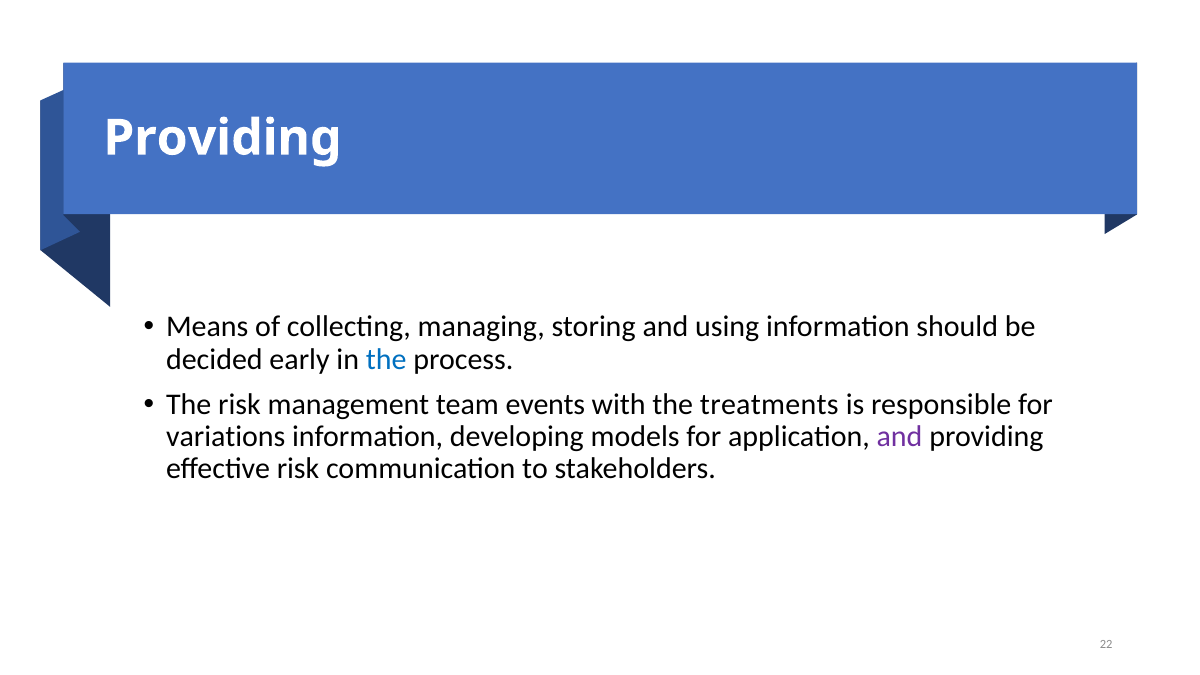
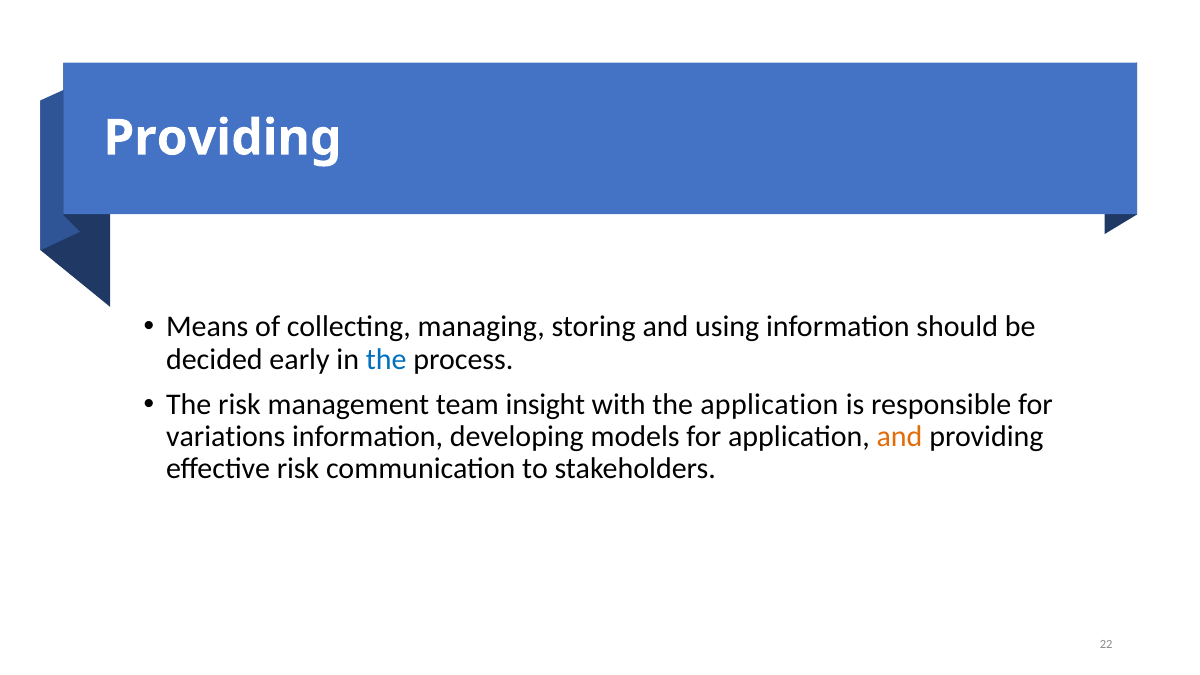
events: events -> insight (545, 404)
the treatments: treatments -> application (769, 404)
and colour: purple -> orange (900, 437)
